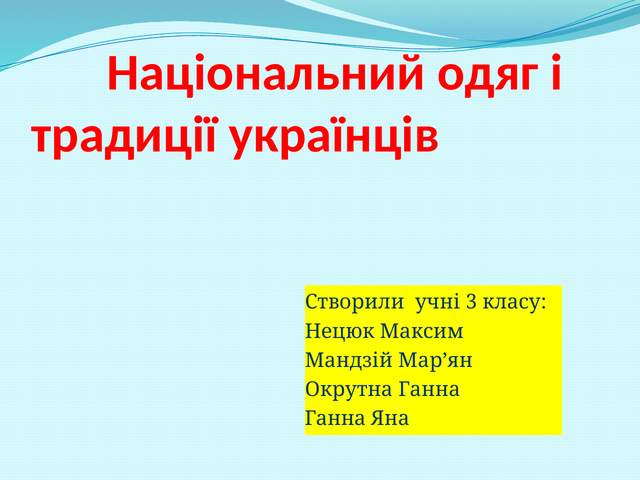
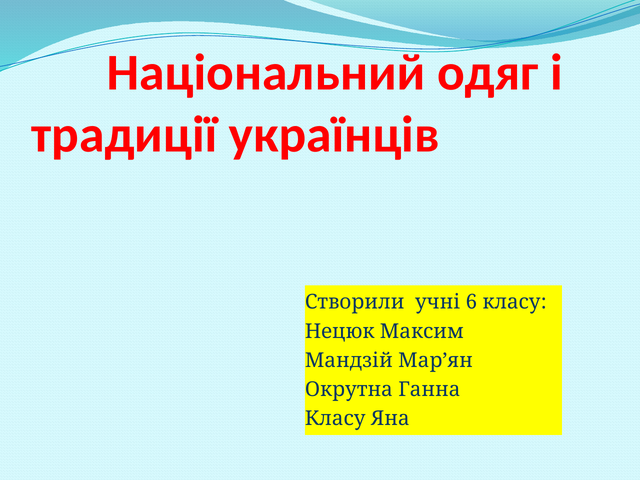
3: 3 -> 6 (471, 302)
Ганна: Ганна -> Класу (335, 419)
